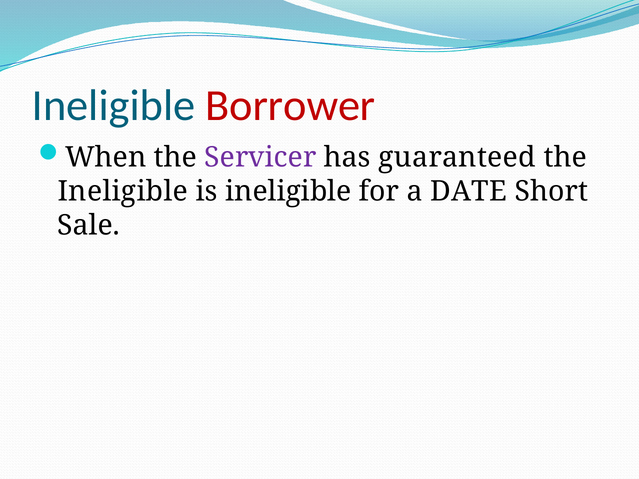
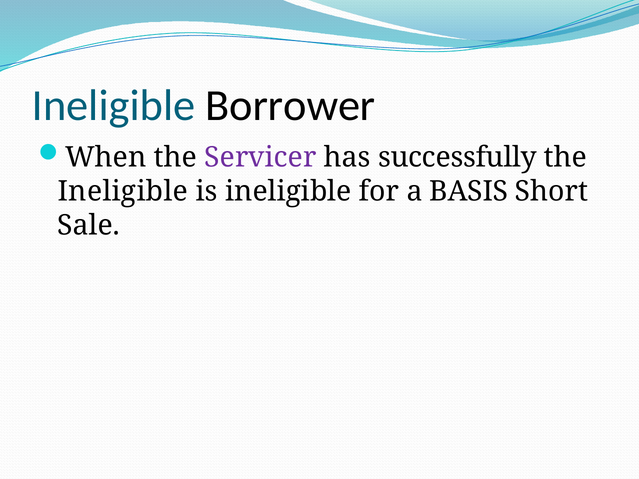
Borrower colour: red -> black (290, 106)
guaranteed: guaranteed -> successfully (457, 157)
DATE: DATE -> BASIS (469, 192)
